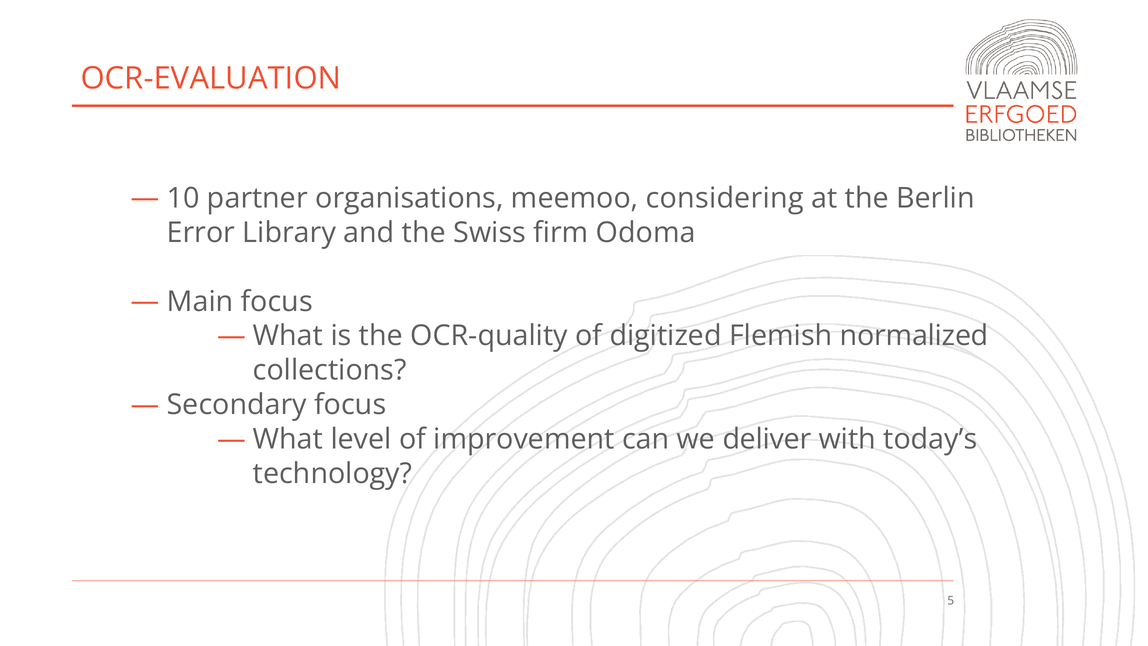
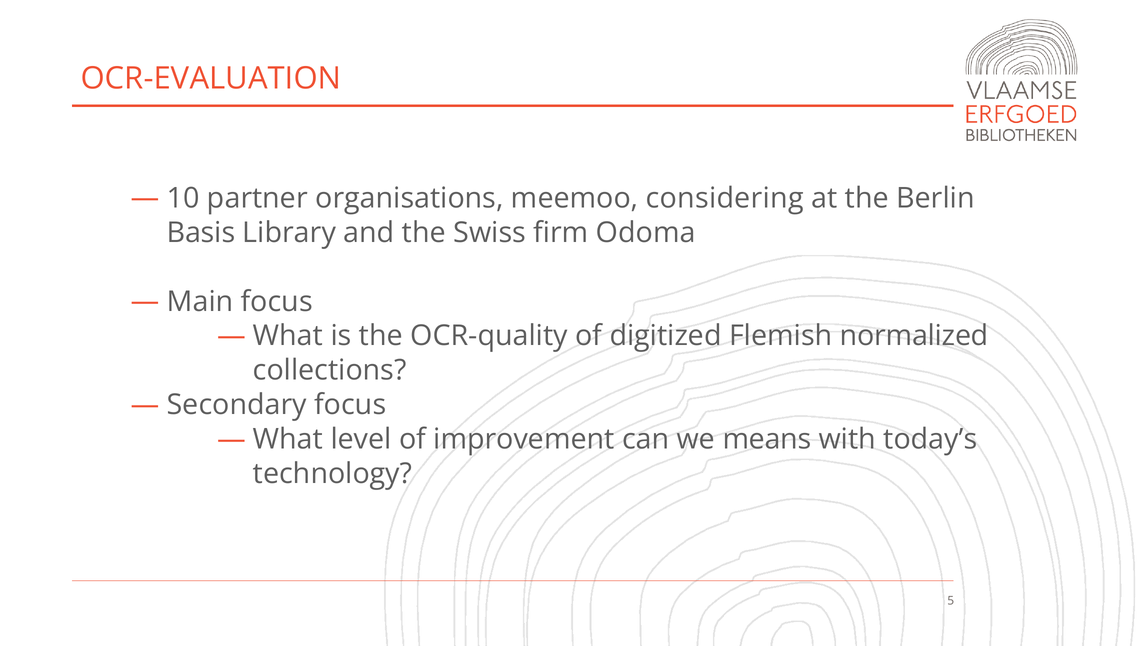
Error: Error -> Basis (201, 233)
deliver: deliver -> means (767, 439)
